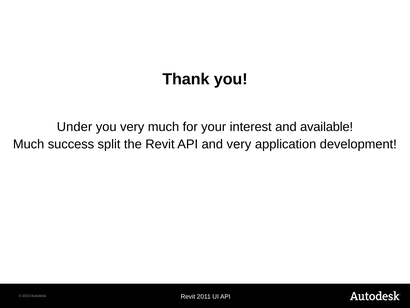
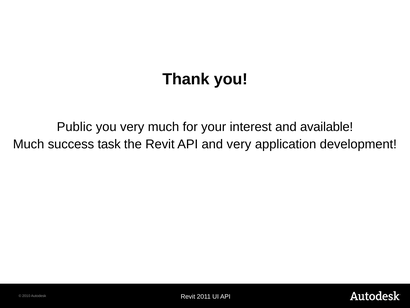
Under: Under -> Public (75, 127)
split: split -> task (109, 144)
